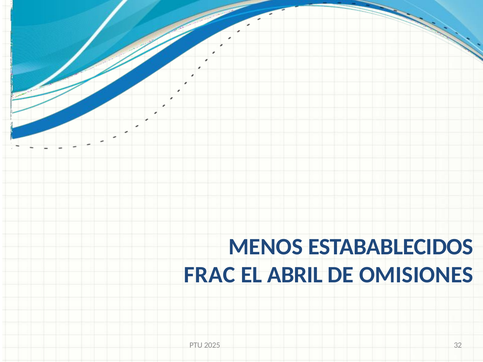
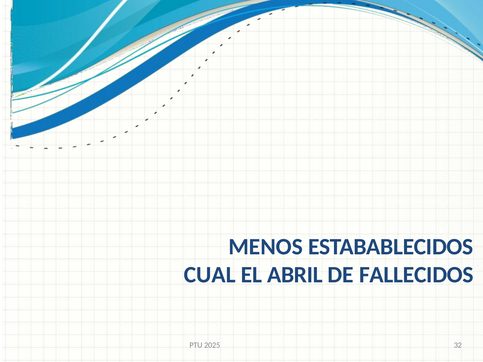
FRAC: FRAC -> CUAL (210, 275)
OMISIONES: OMISIONES -> FALLECIDOS (416, 275)
